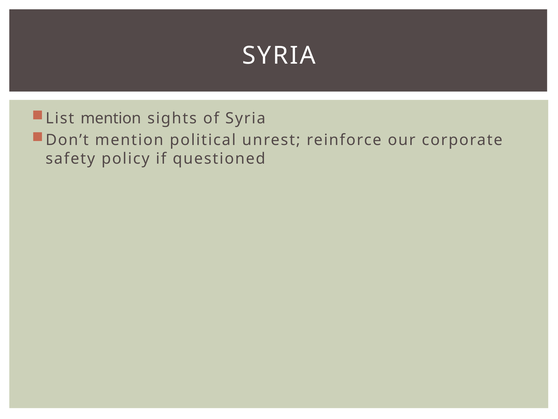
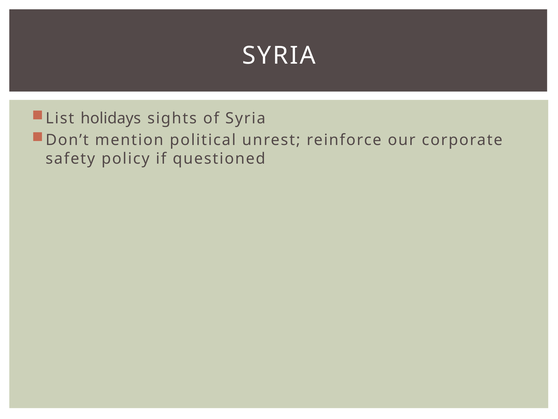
List mention: mention -> holidays (111, 118)
